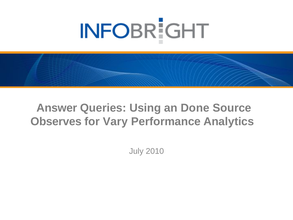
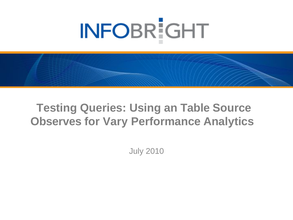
Answer: Answer -> Testing (57, 108)
Done: Done -> Table (195, 108)
